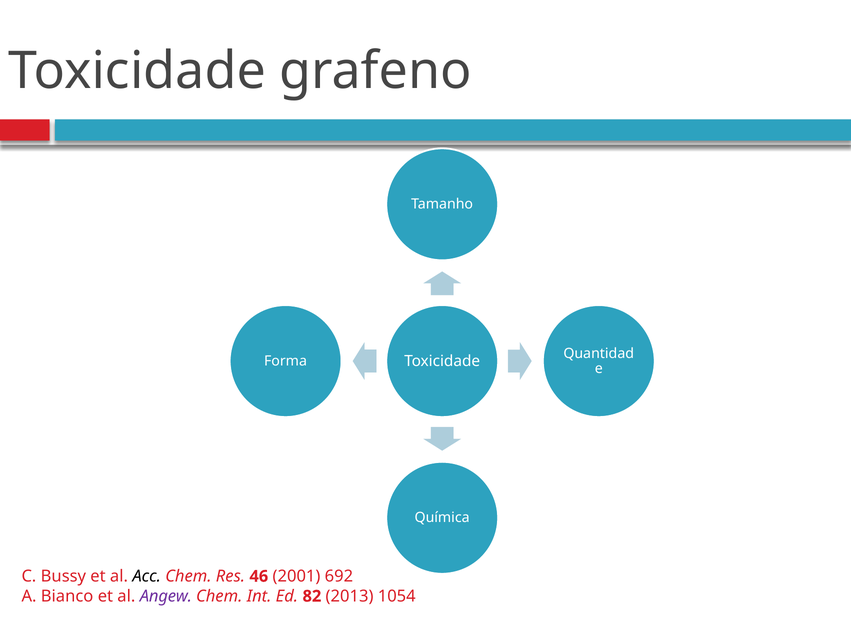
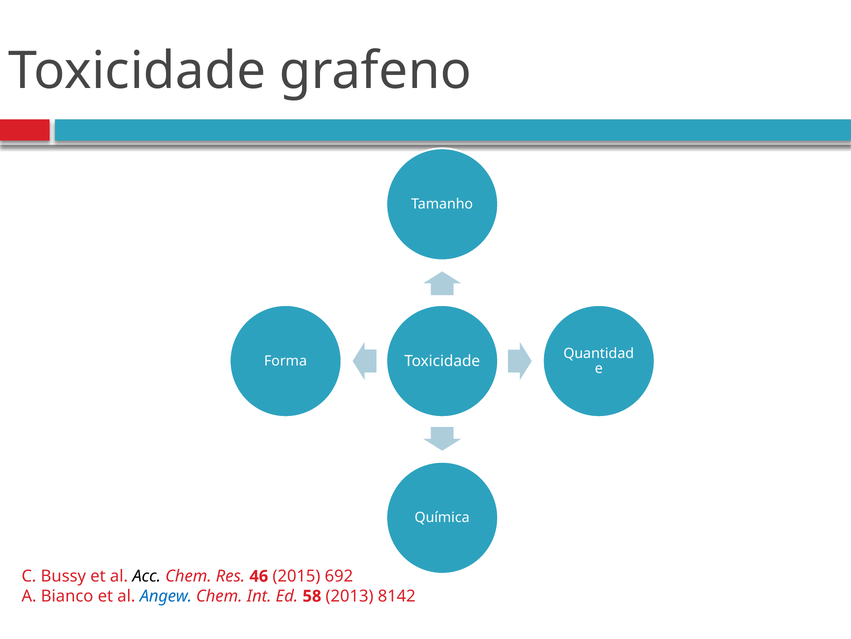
2001: 2001 -> 2015 (296, 576)
Angew colour: purple -> blue (166, 596)
82: 82 -> 58 (312, 596)
1054: 1054 -> 8142 (397, 596)
